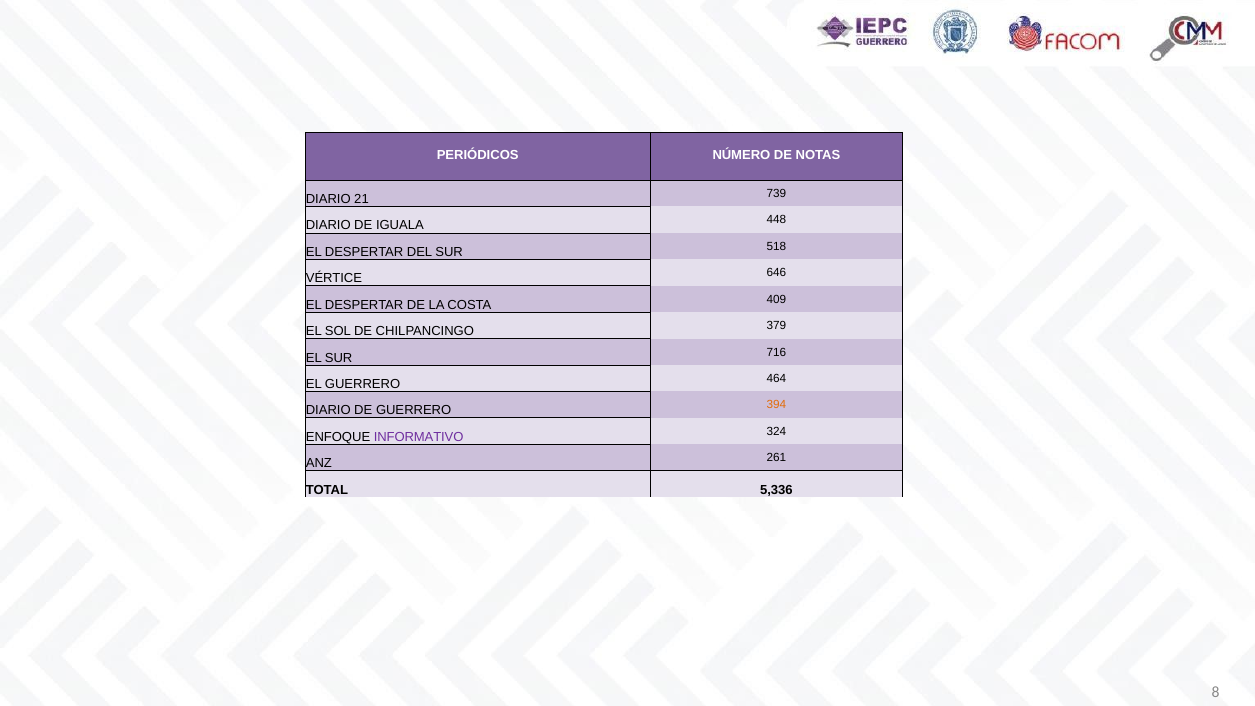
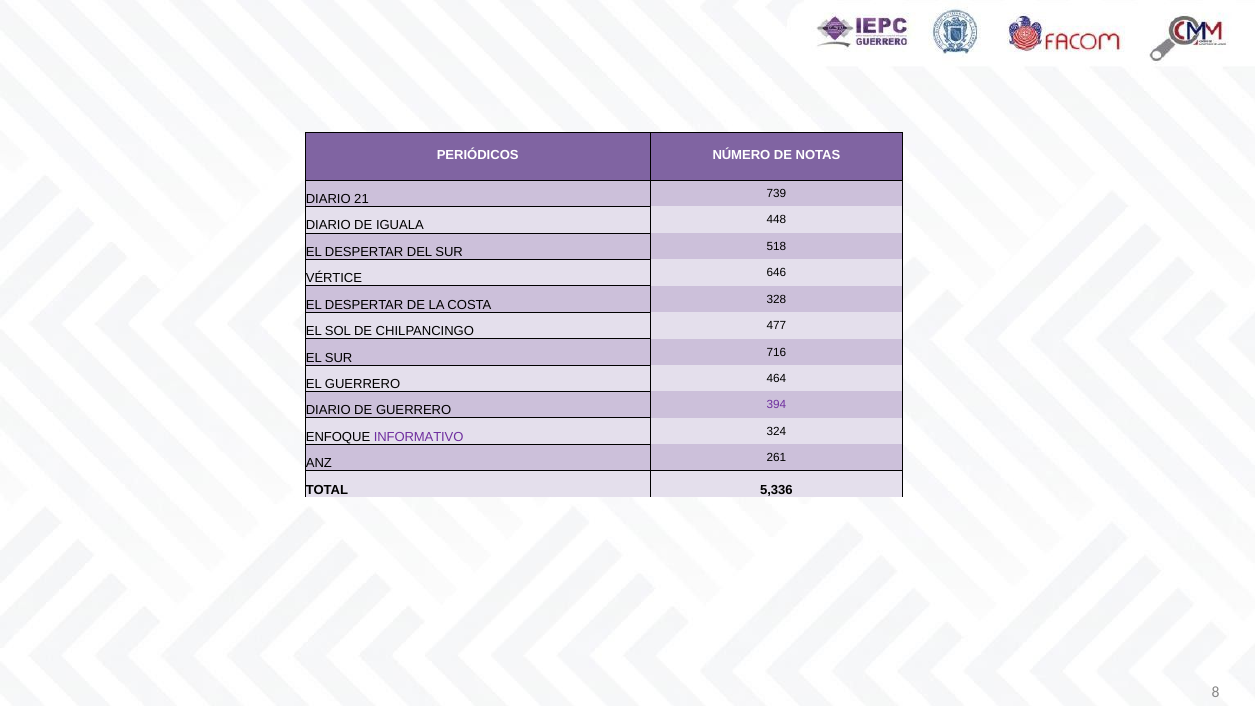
409: 409 -> 328 (776, 299)
379: 379 -> 477 (776, 326)
394 colour: orange -> purple (776, 405)
